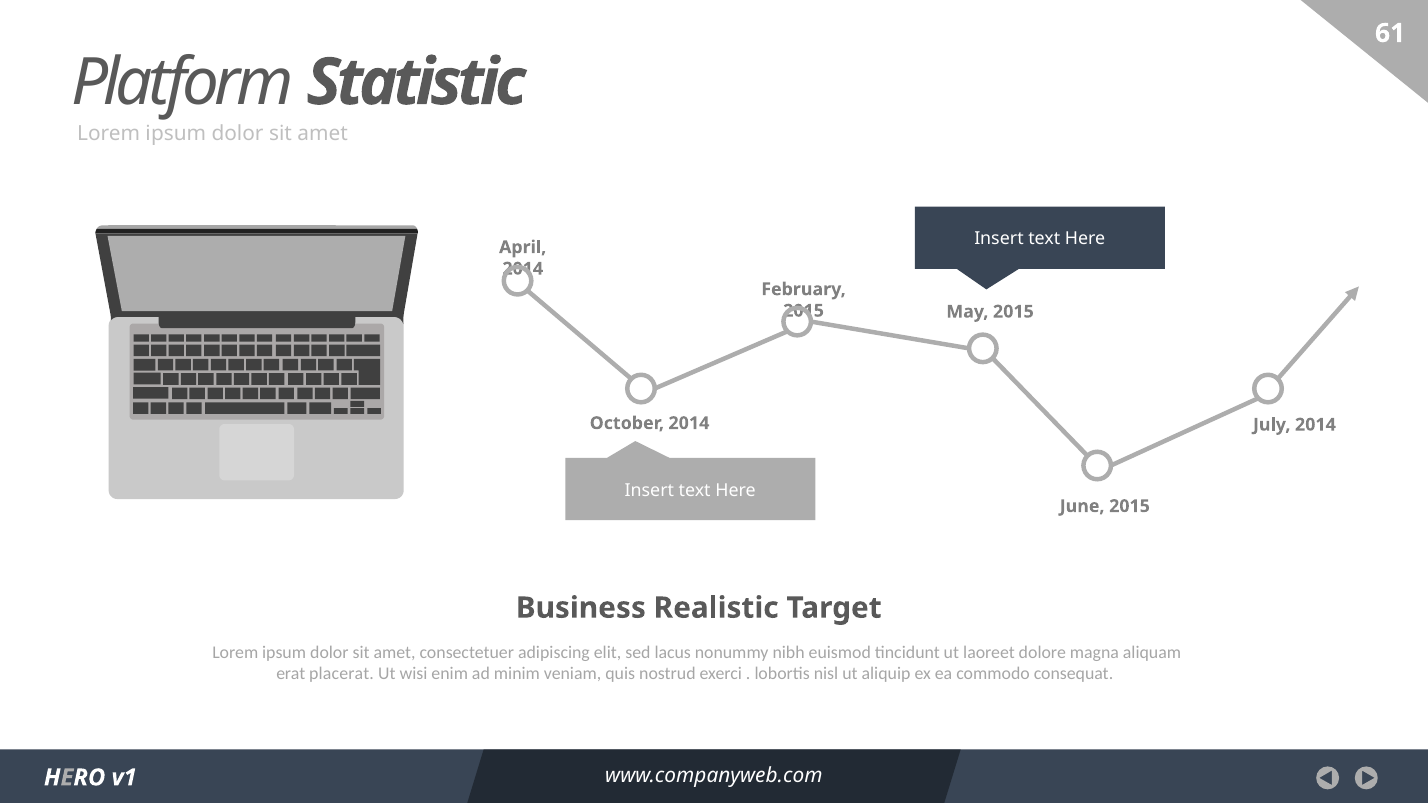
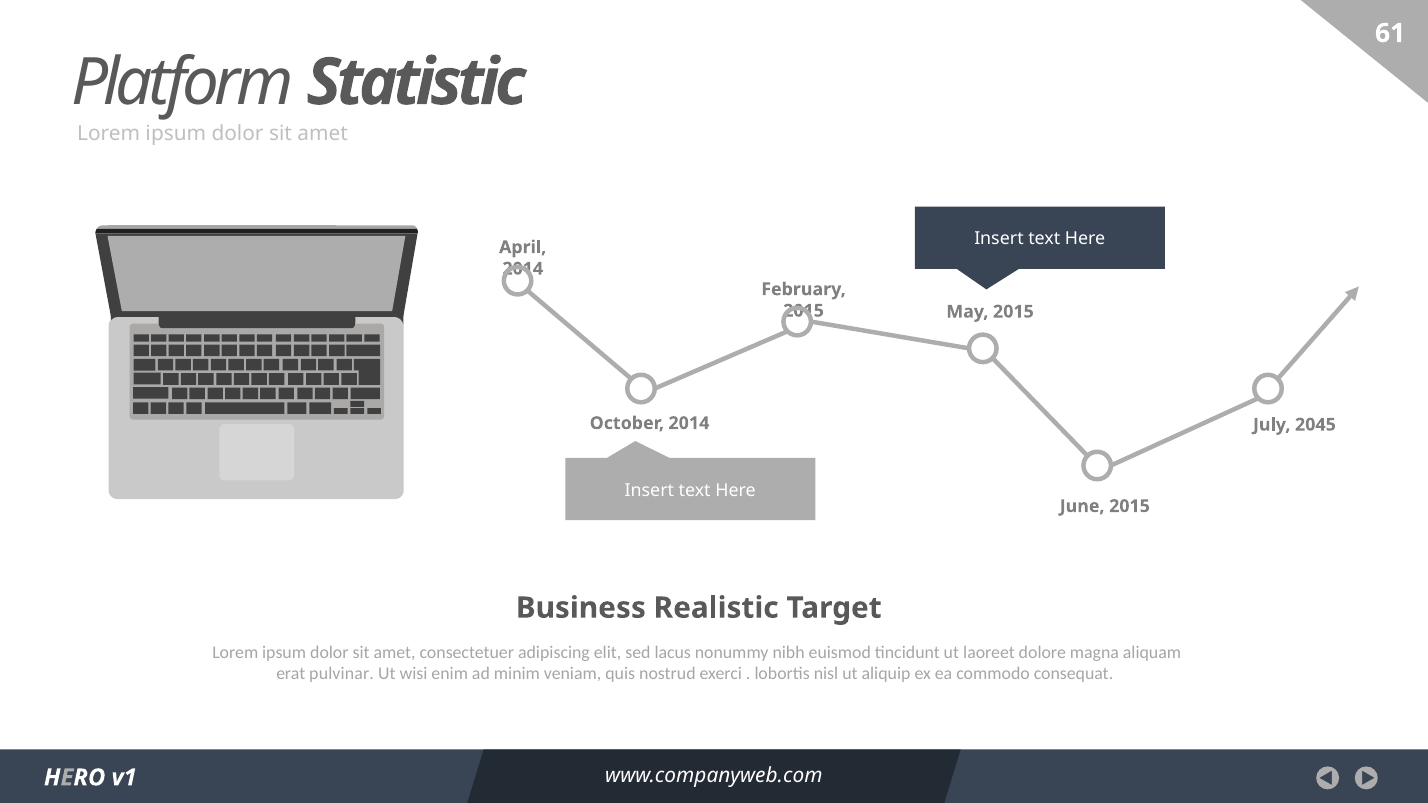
2014: 2014 -> 2045 (1315, 425)
placerat: placerat -> pulvinar (342, 674)
